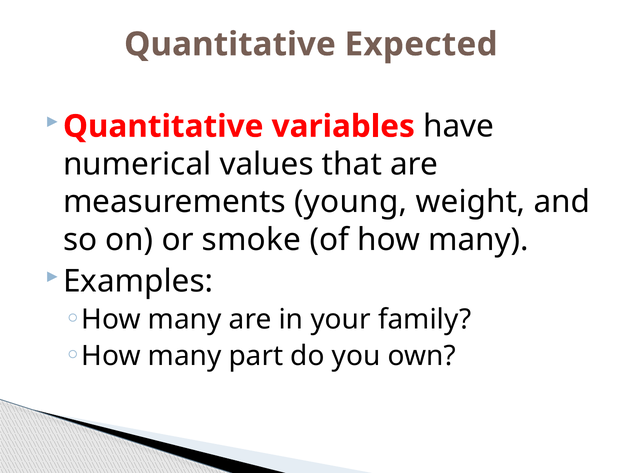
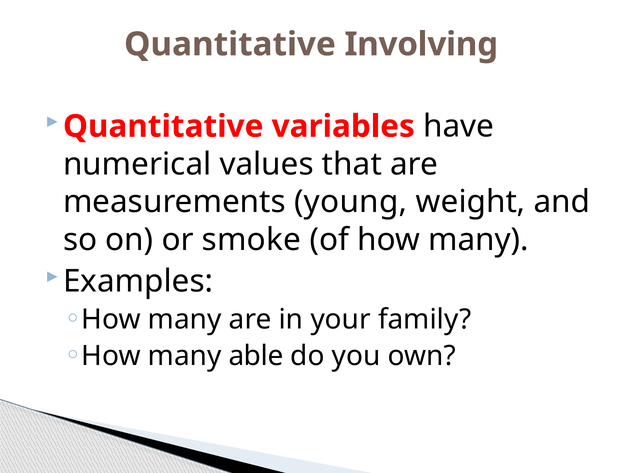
Expected: Expected -> Involving (421, 44)
part: part -> able (256, 356)
